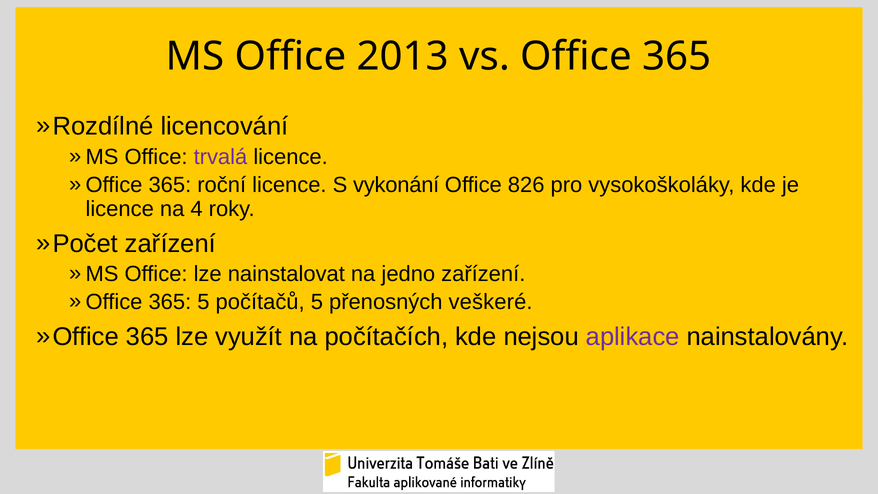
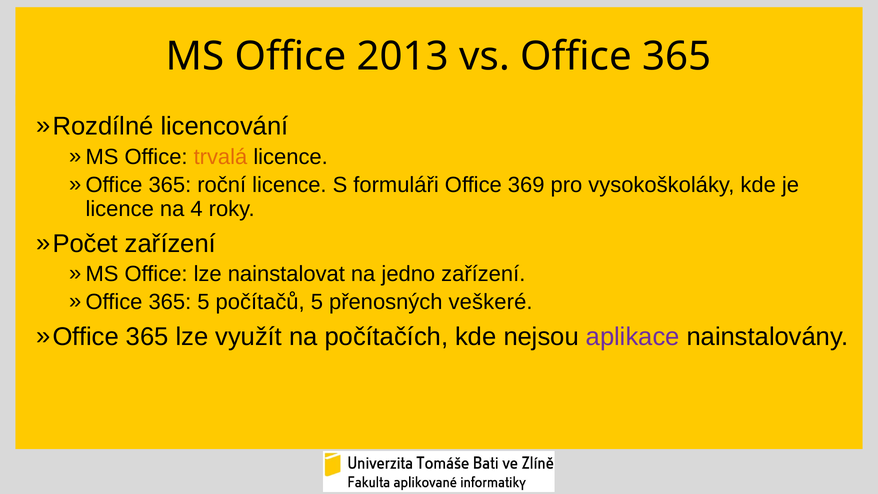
trvalá colour: purple -> orange (220, 157)
vykonání: vykonání -> formuláři (396, 185)
826: 826 -> 369 (526, 185)
